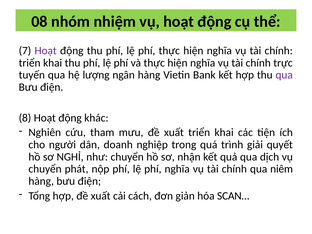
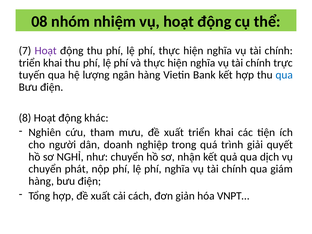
qua colour: purple -> blue (284, 75)
niêm: niêm -> giám (282, 169)
SCAN…: SCAN… -> VNPT… (233, 196)
